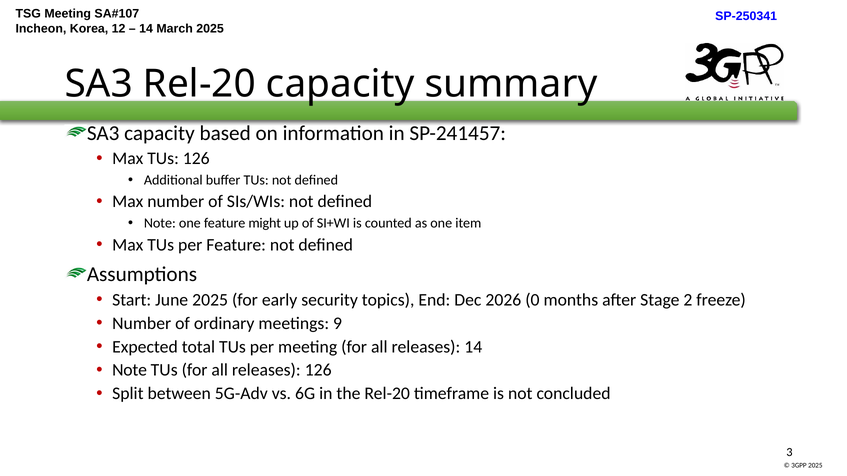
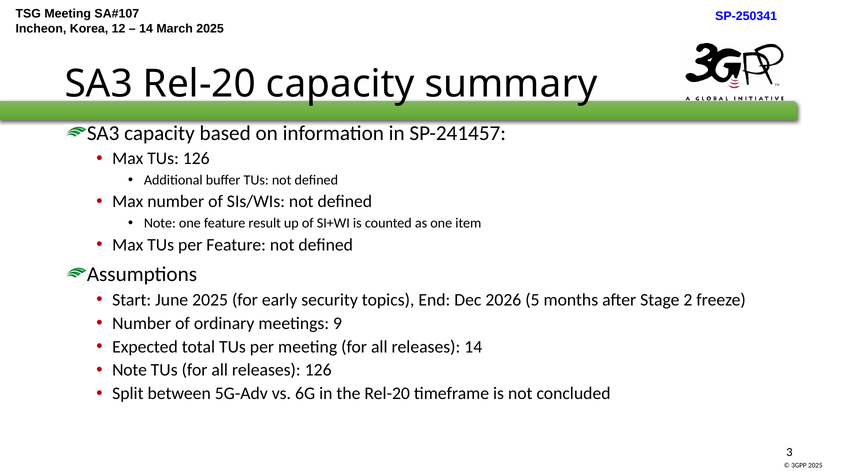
might: might -> result (265, 223)
0: 0 -> 5 (532, 300)
